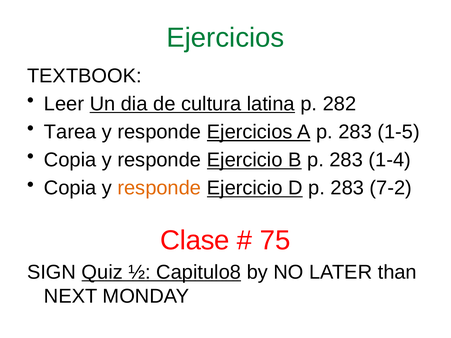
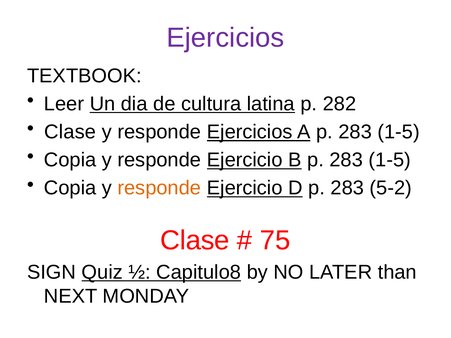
Ejercicios colour: green -> purple (225, 38)
Tarea: Tarea -> Clase (70, 132)
B p 283 1-4: 1-4 -> 1-5 (390, 160)
7-2: 7-2 -> 5-2 (391, 188)
